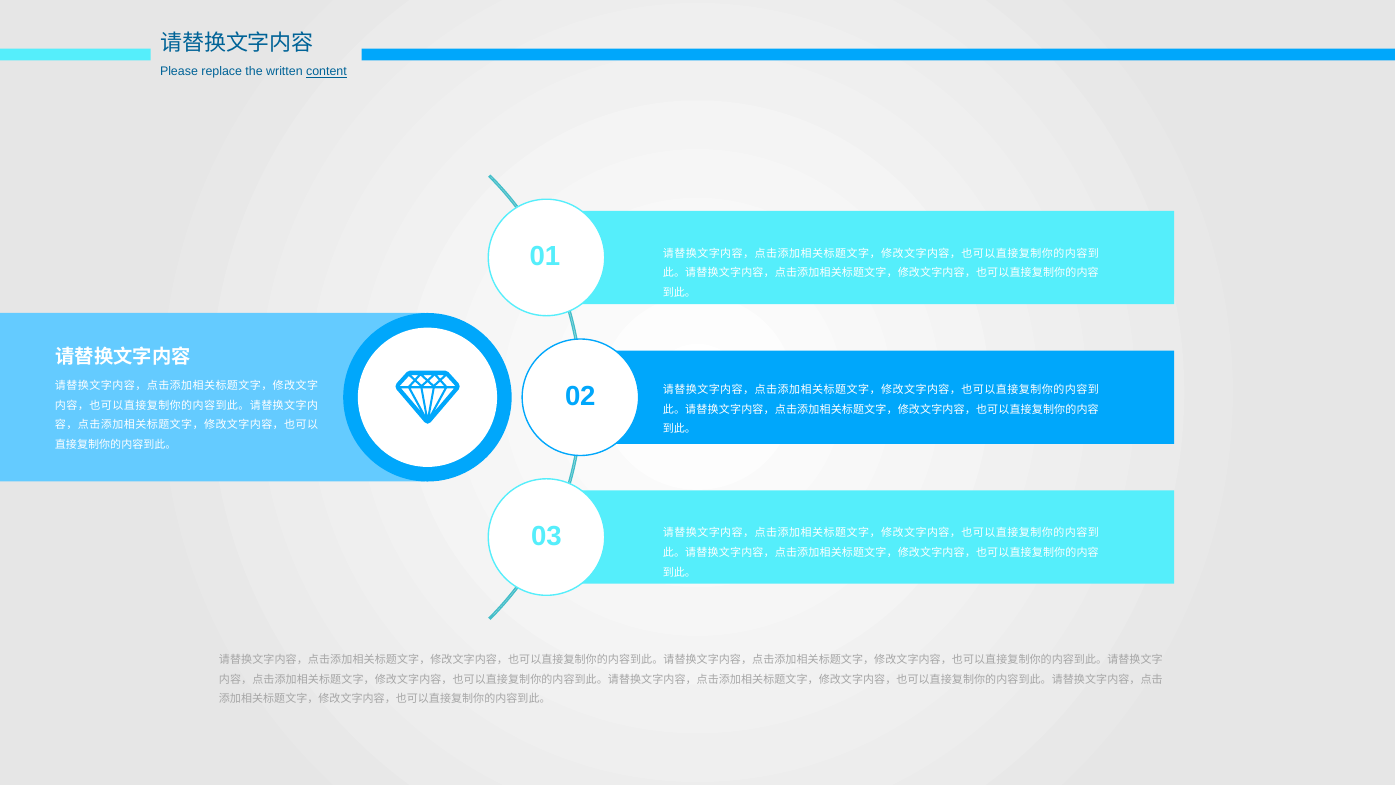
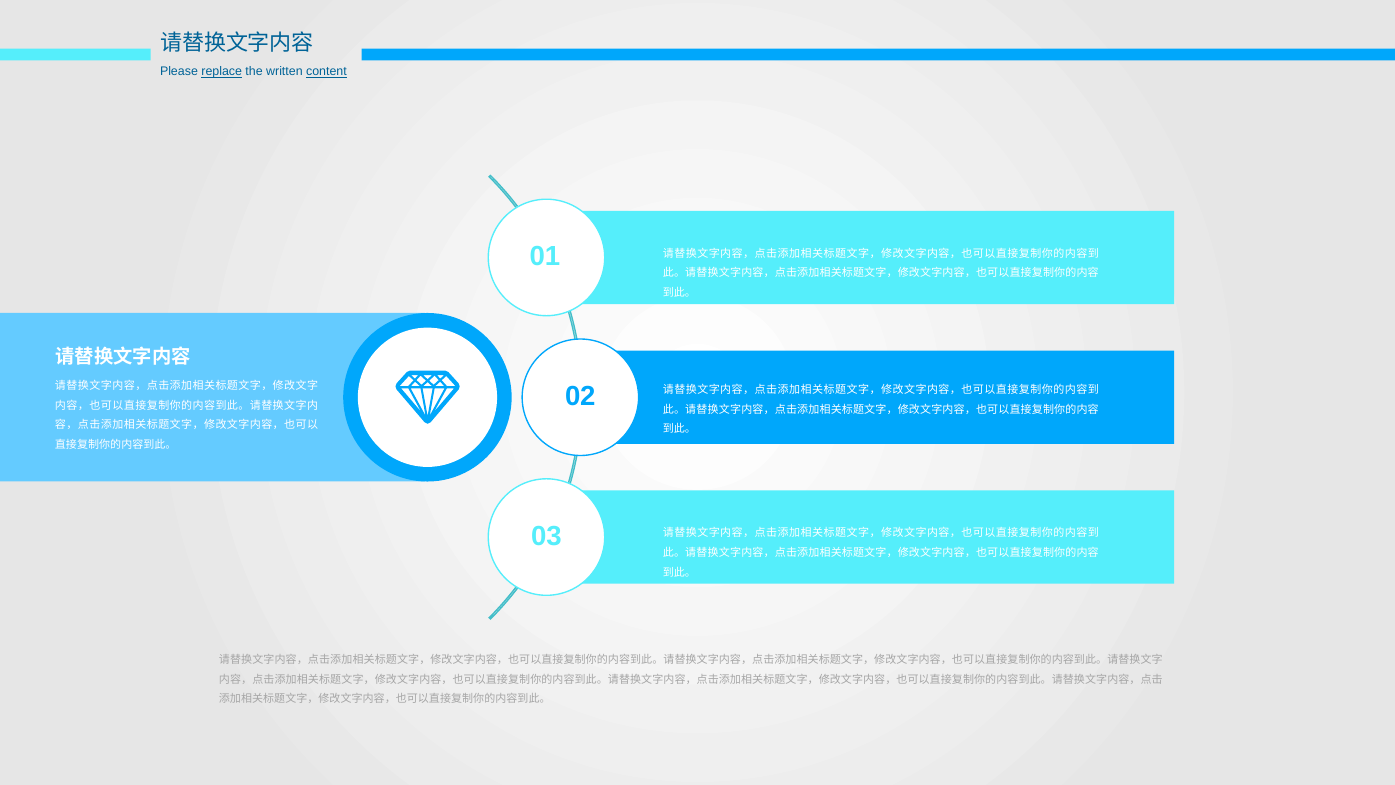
replace underline: none -> present (222, 72)
